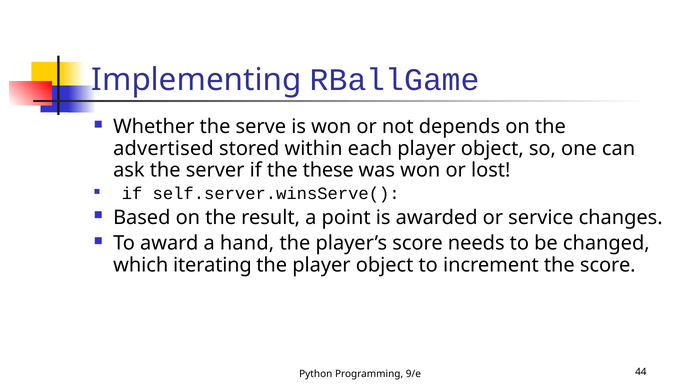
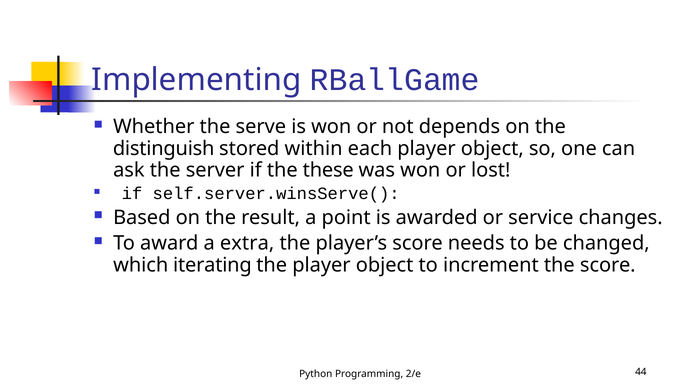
advertised: advertised -> distinguish (164, 148)
hand: hand -> extra (247, 243)
9/e: 9/e -> 2/e (413, 374)
